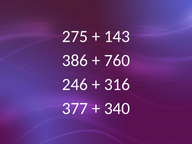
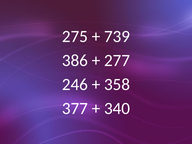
143: 143 -> 739 (117, 36)
760: 760 -> 277 (117, 60)
316: 316 -> 358 (117, 84)
